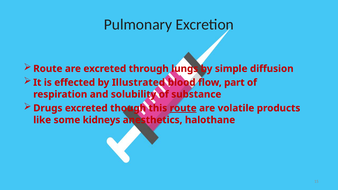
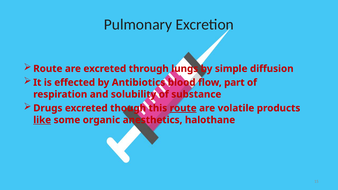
Illustrated: Illustrated -> Antibiotics (139, 83)
like underline: none -> present (42, 120)
kidneys: kidneys -> organic (101, 120)
